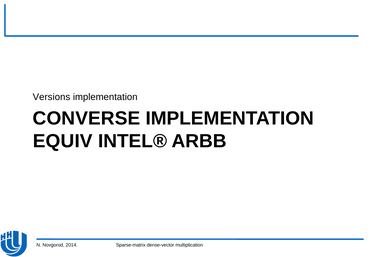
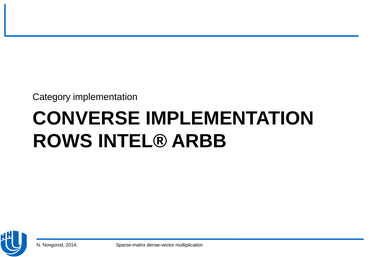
Versions: Versions -> Category (52, 97)
EQUIV: EQUIV -> ROWS (63, 141)
